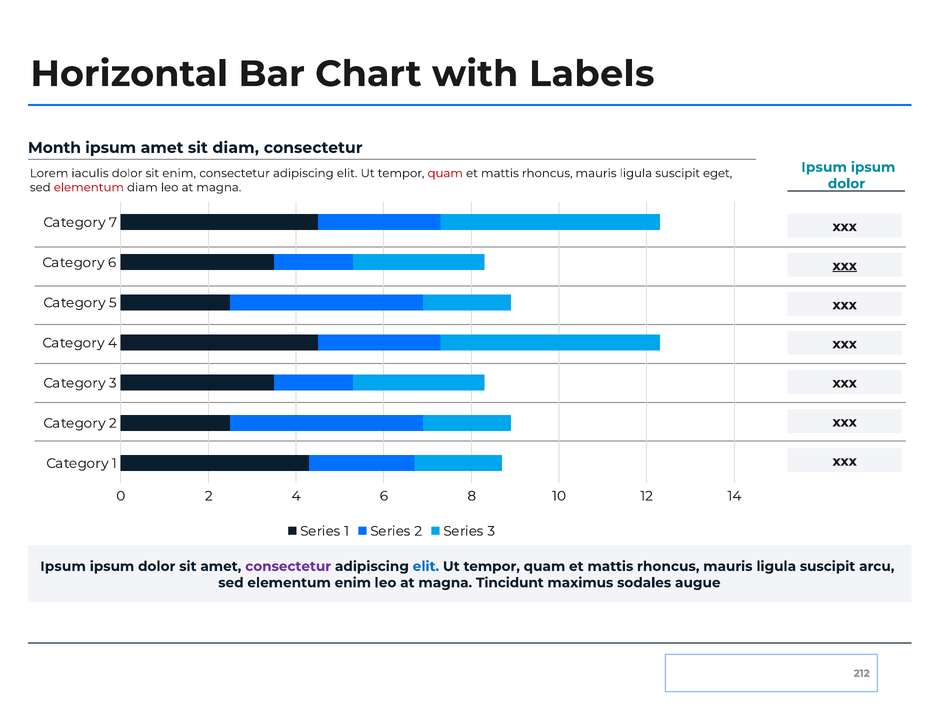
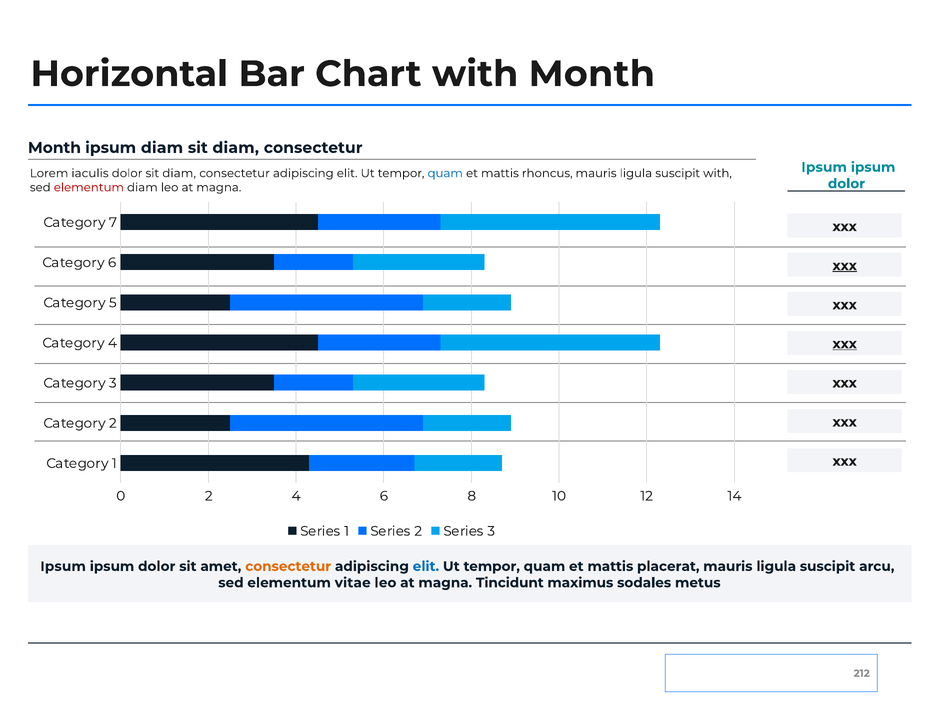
with Labels: Labels -> Month (592, 74)
ipsum amet: amet -> diam (162, 148)
dolor sit enim: enim -> diam (179, 173)
quam colour: red -> blue (445, 173)
suscipit eget: eget -> with (718, 173)
xxx underline: none -> present (845, 344)
consectetur colour: purple -> orange (288, 567)
rhoncus: rhoncus -> placerat (668, 567)
elementum enim: enim -> vitae (353, 583)
augue: augue -> metus (698, 583)
